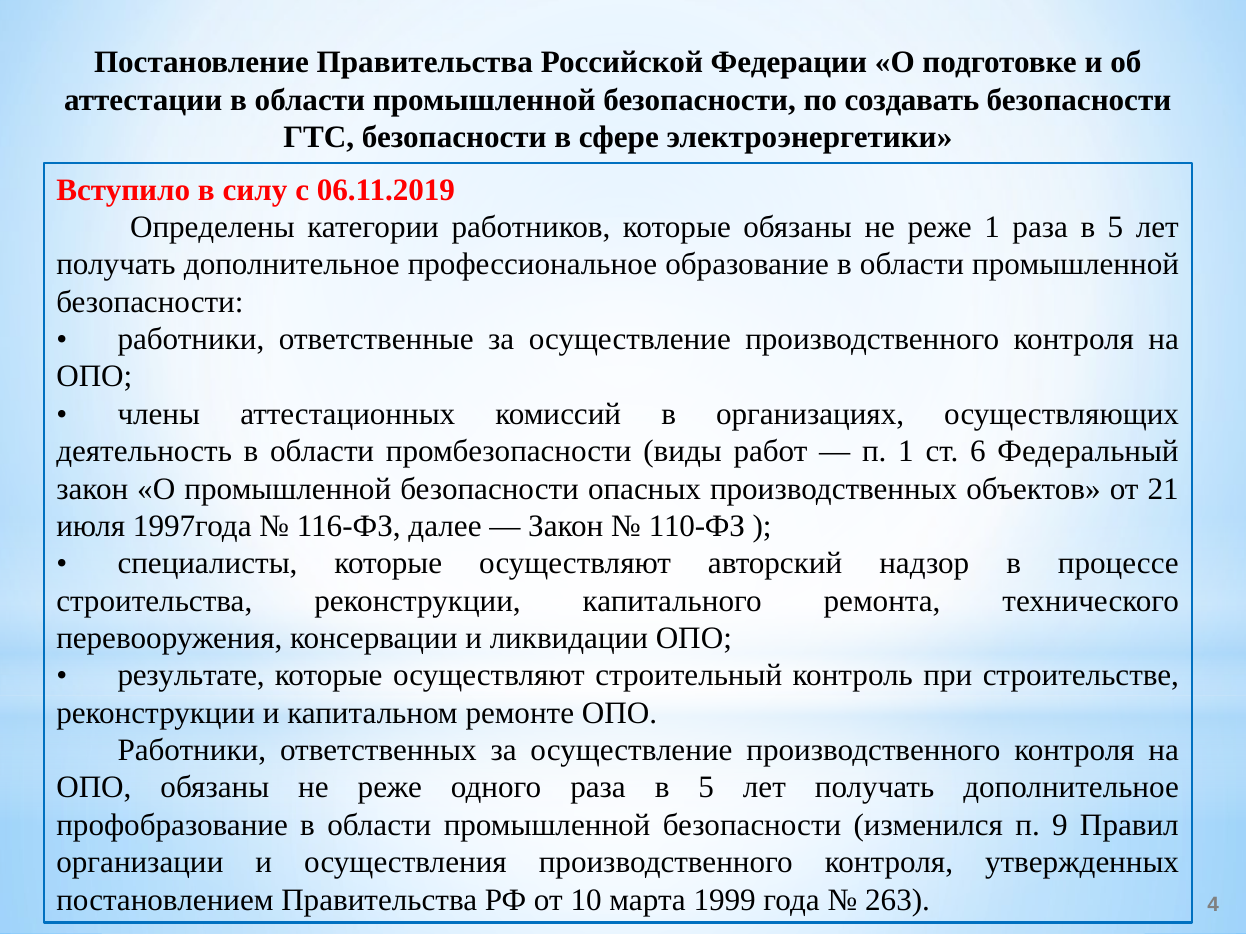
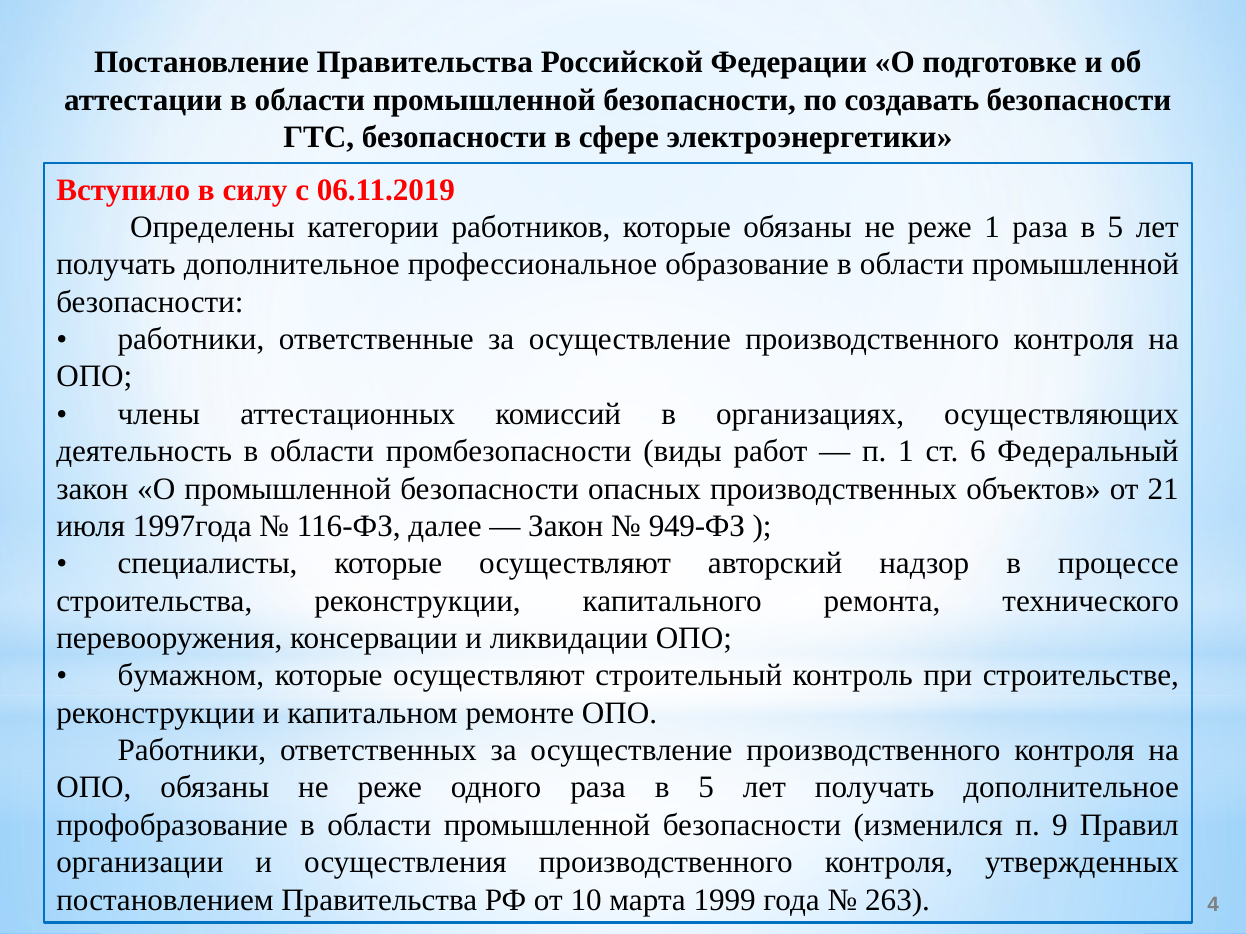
110-ФЗ: 110-ФЗ -> 949-ФЗ (697, 526)
результате: результате -> бумажном (191, 676)
